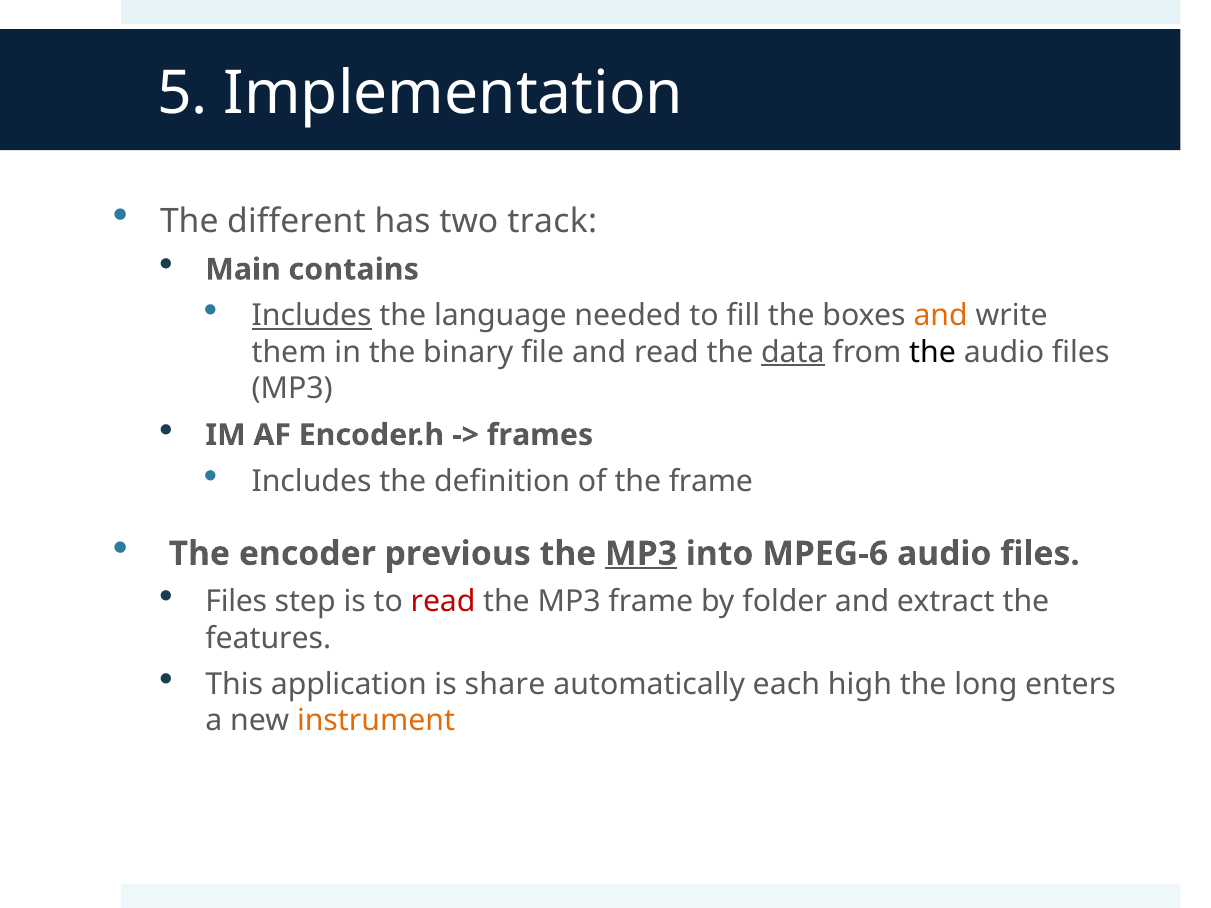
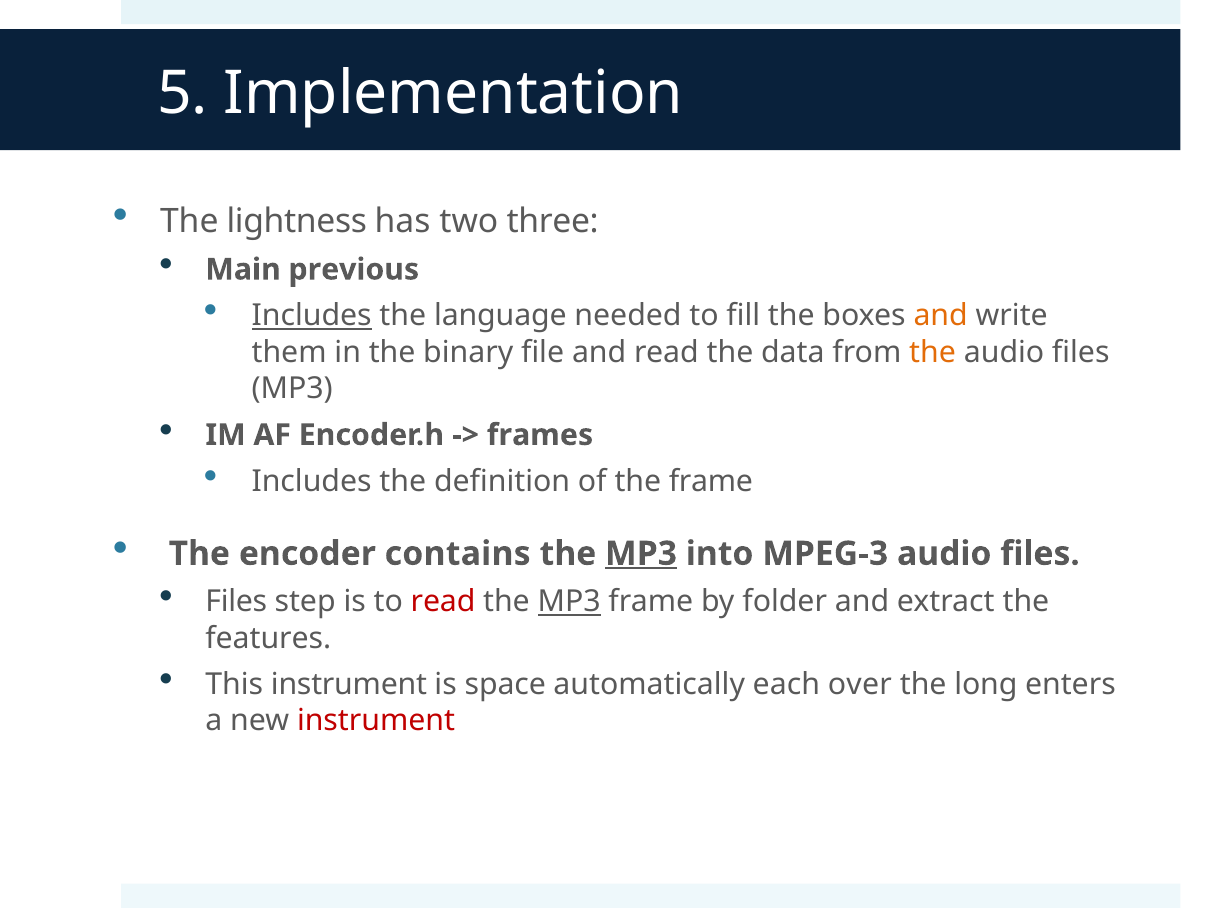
different: different -> lightness (297, 221)
track: track -> three (553, 221)
contains: contains -> previous (354, 270)
data underline: present -> none (793, 352)
the colour: black -> orange (933, 352)
previous: previous -> contains (458, 554)
MPEG-6: MPEG-6 -> MPEG-3 (825, 554)
MP3 underline: none -> present (569, 602)
This application: application -> instrument (349, 685)
share: share -> space (505, 685)
high: high -> over (860, 685)
instrument colour: orange -> red (376, 721)
